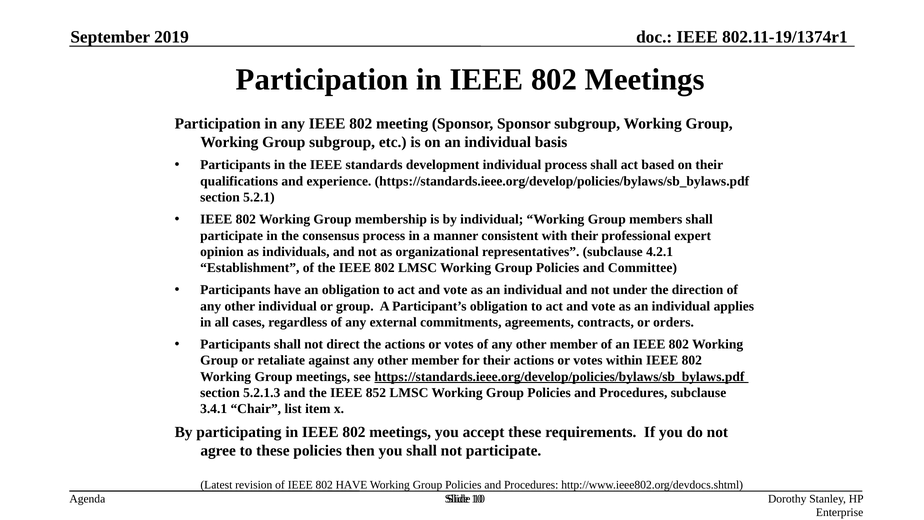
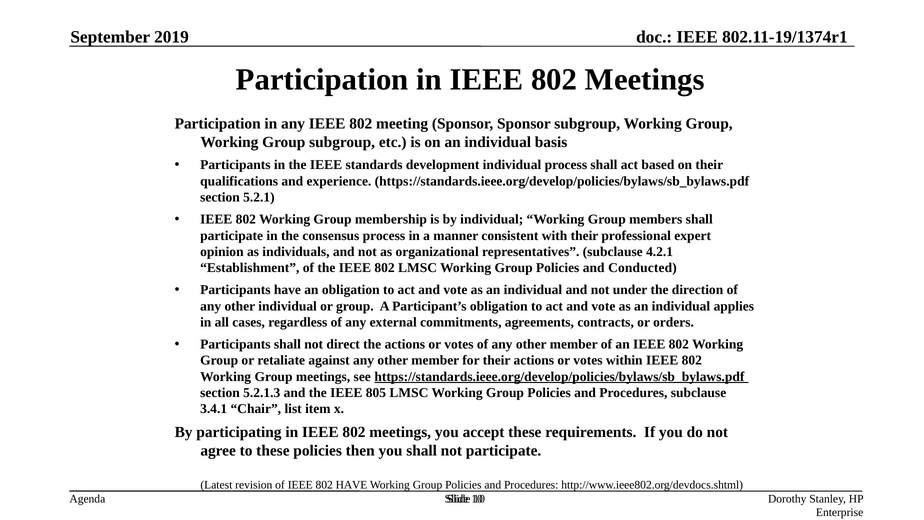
Committee: Committee -> Conducted (642, 268)
852: 852 -> 805 (376, 393)
